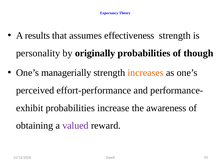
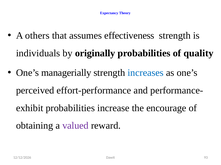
results: results -> others (37, 36)
personality: personality -> individuals (38, 53)
though: though -> quality (198, 53)
increases colour: orange -> blue (146, 73)
awareness: awareness -> encourage (166, 108)
